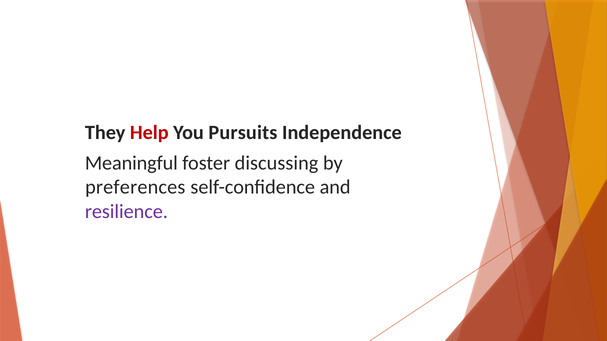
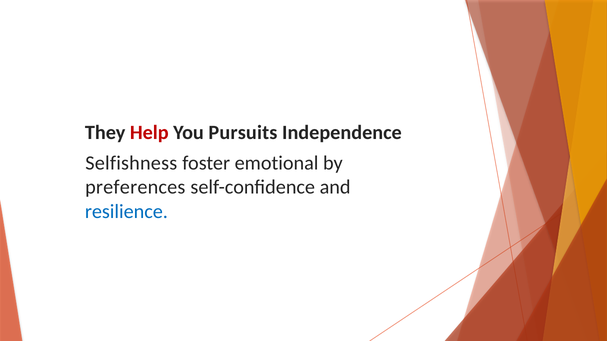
Meaningful: Meaningful -> Selfishness (131, 163)
discussing: discussing -> emotional (277, 163)
resilience colour: purple -> blue (126, 212)
